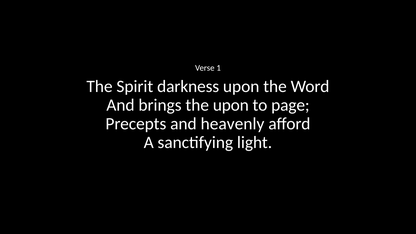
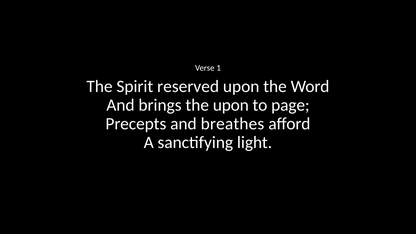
darkness: darkness -> reserved (188, 86)
heavenly: heavenly -> breathes (232, 124)
